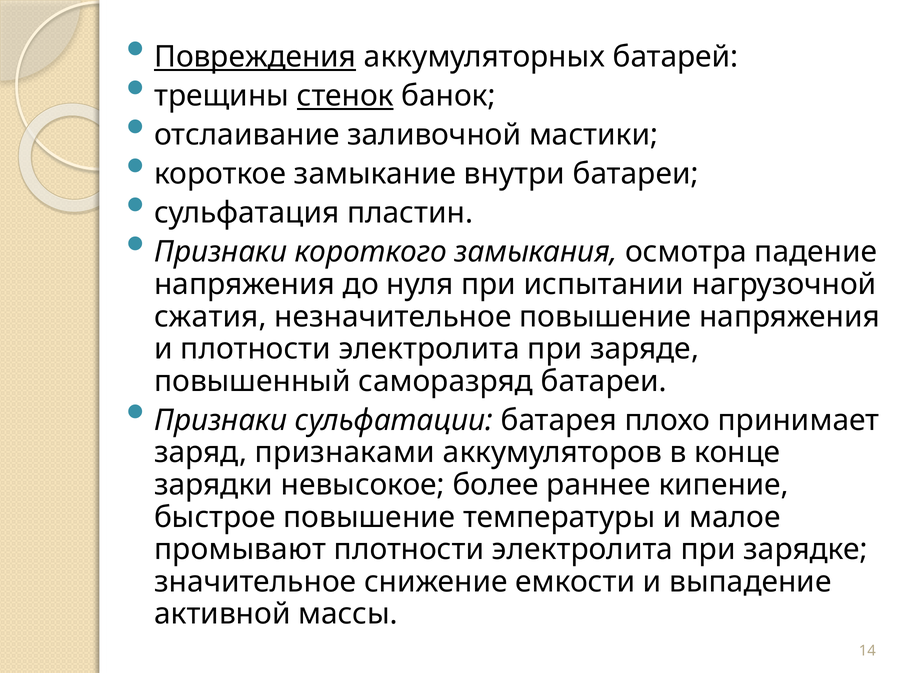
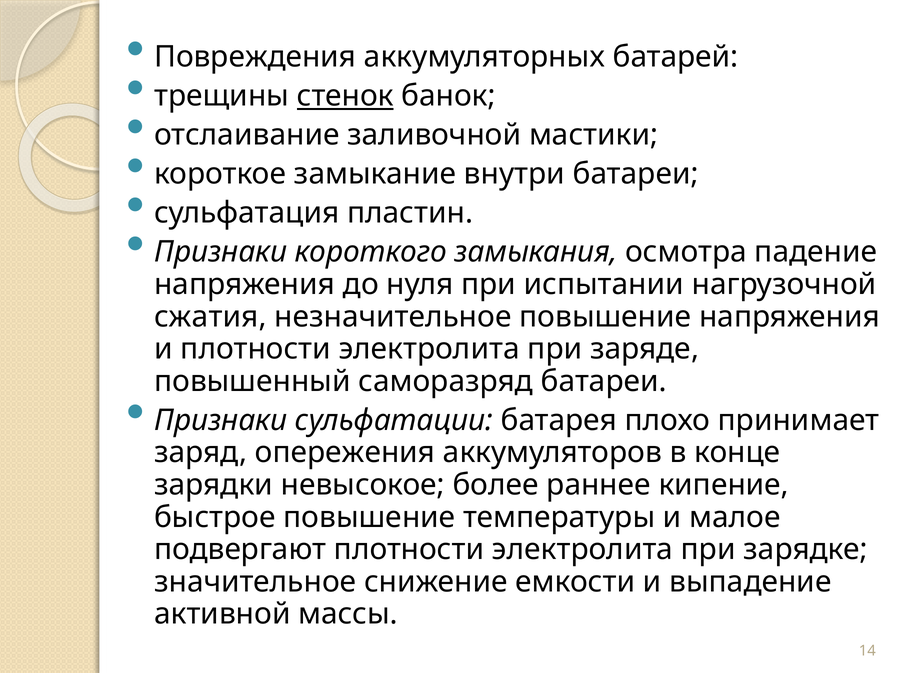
Повреждения underline: present -> none (255, 57)
признаками: признаками -> опережения (345, 452)
промывают: промывают -> подвергают (240, 549)
